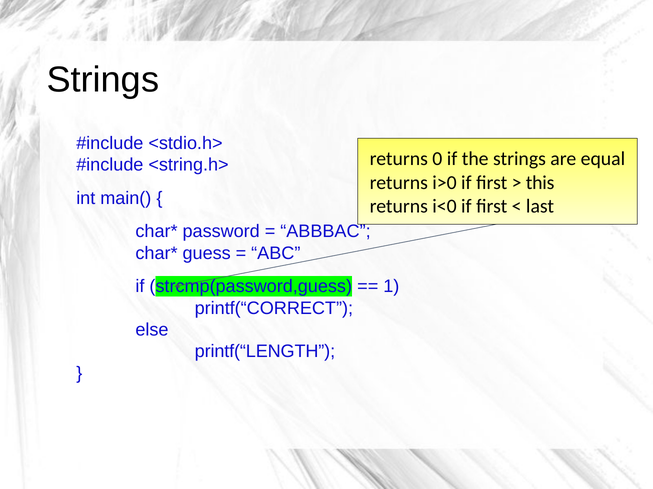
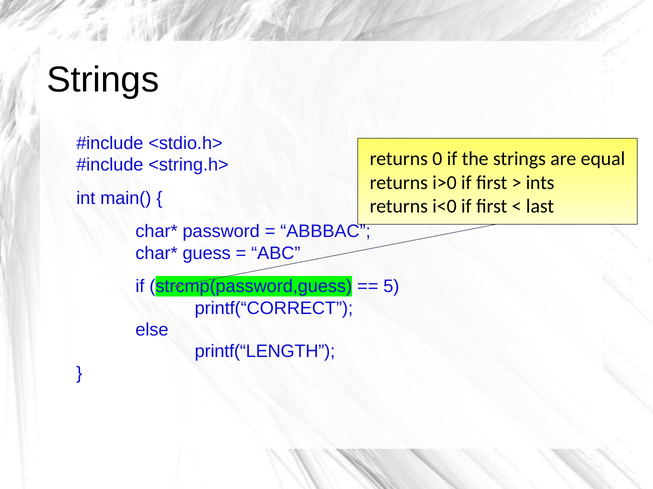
this: this -> ints (540, 183)
1: 1 -> 5 (391, 287)
